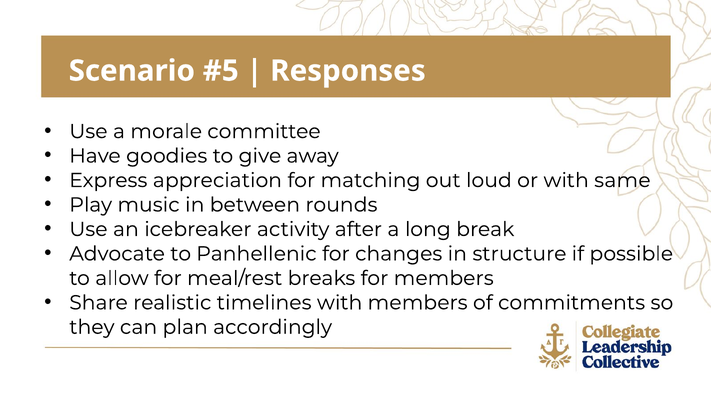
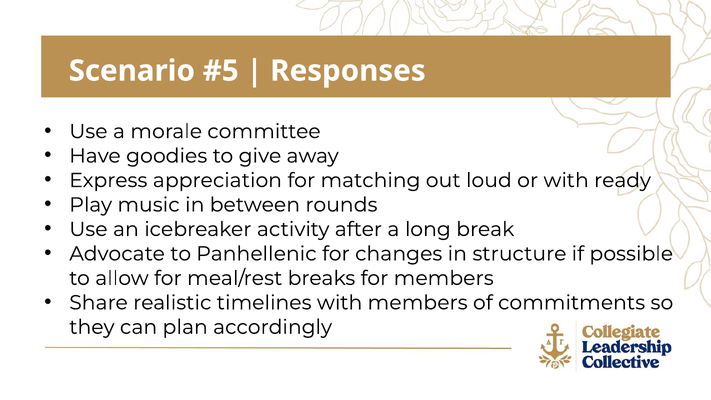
same: same -> ready (623, 180)
